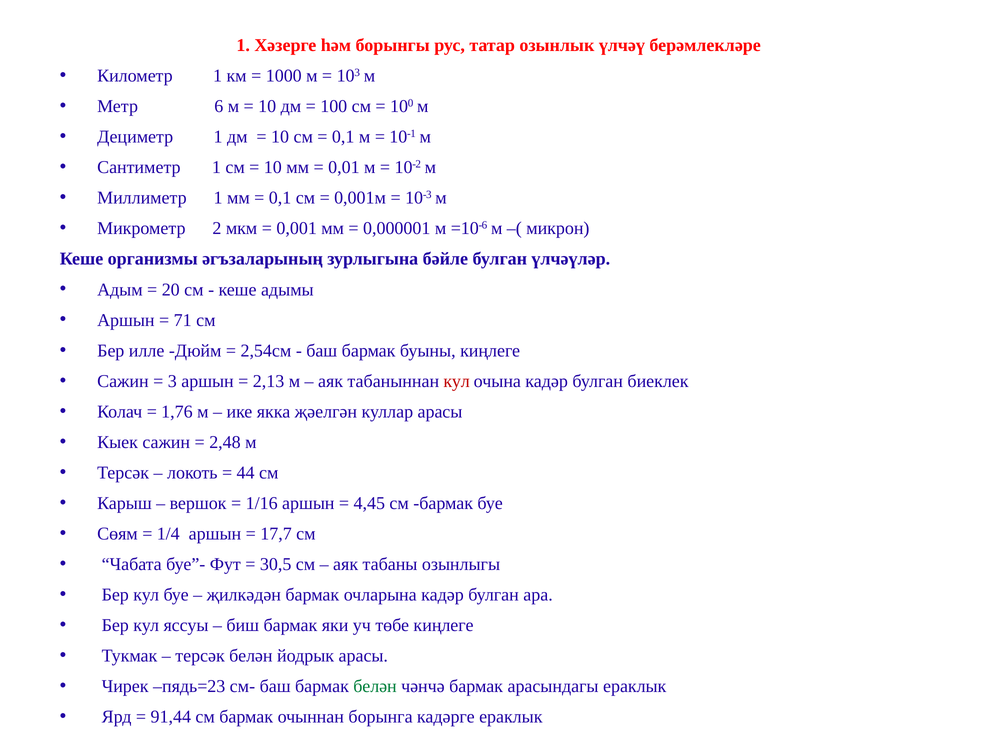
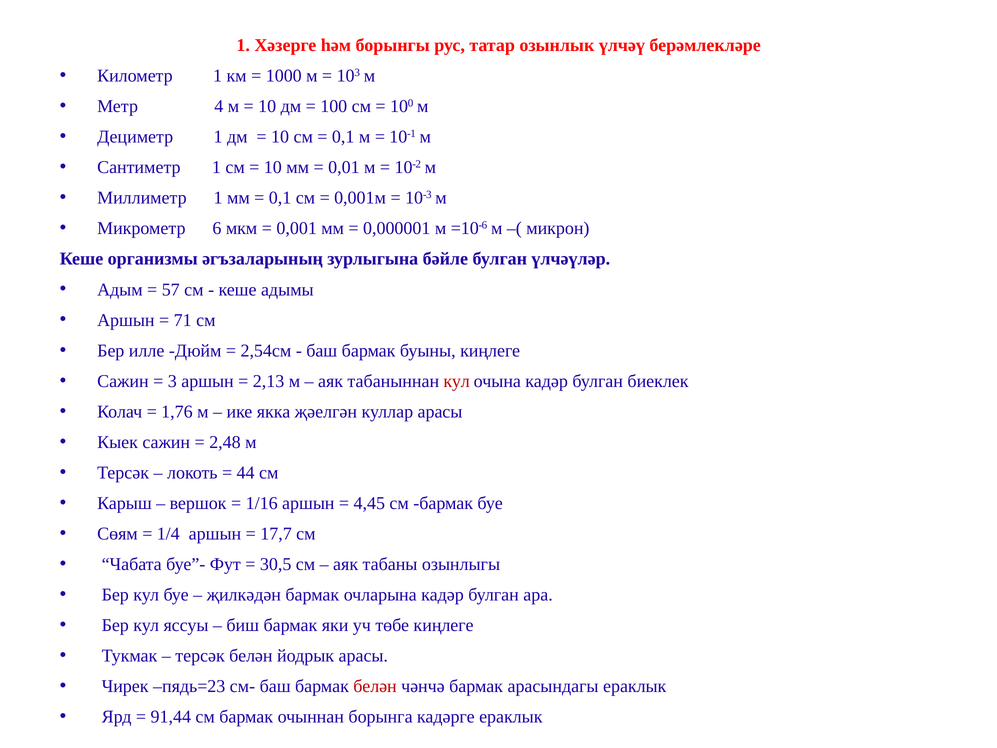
6: 6 -> 4 (219, 106)
2: 2 -> 6 (217, 228)
20: 20 -> 57 (171, 289)
белән colour: green -> red (375, 686)
